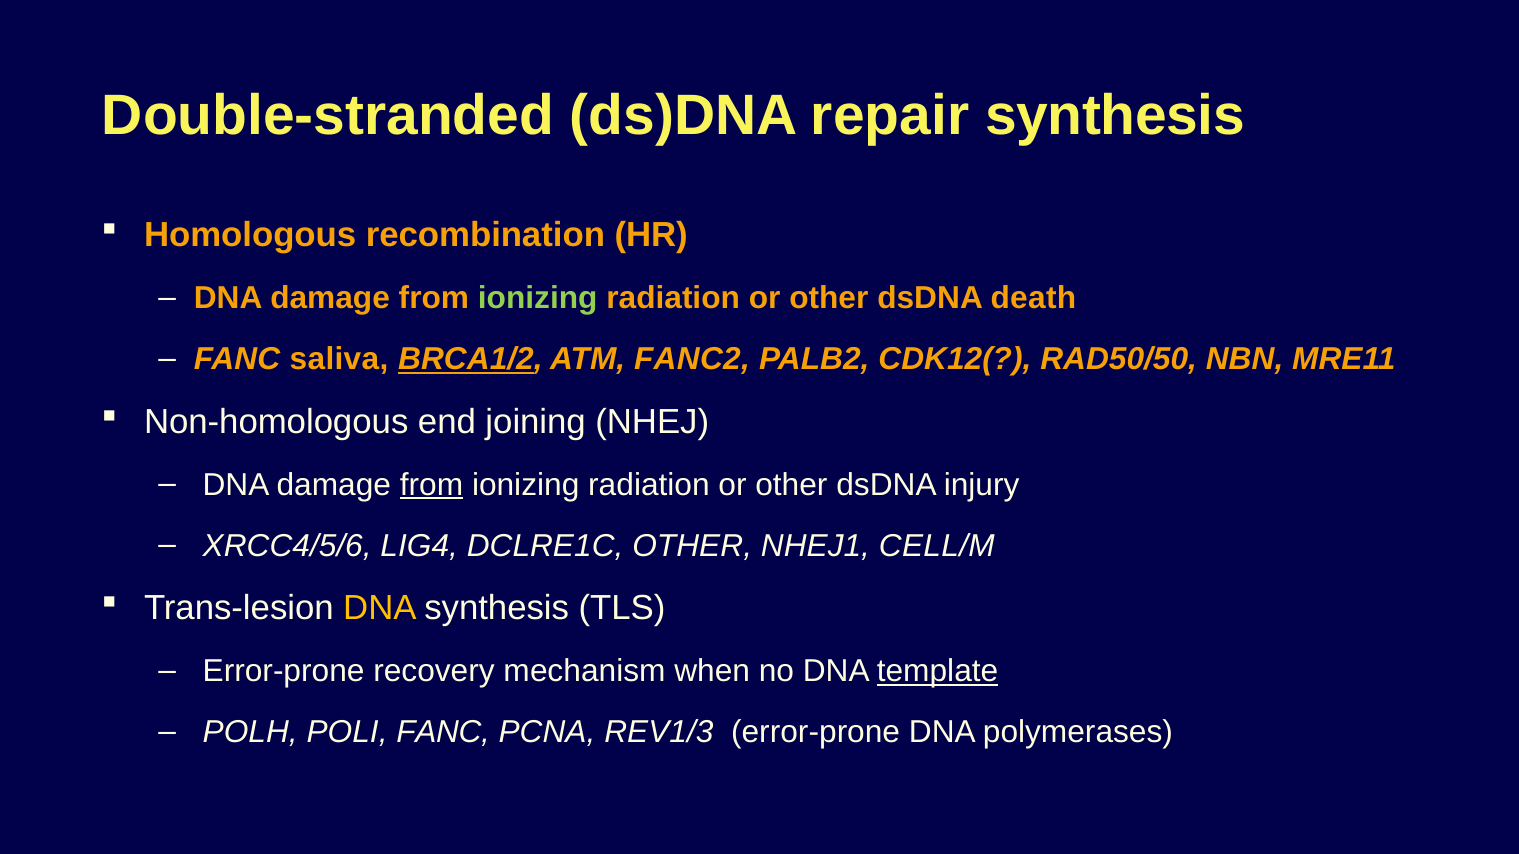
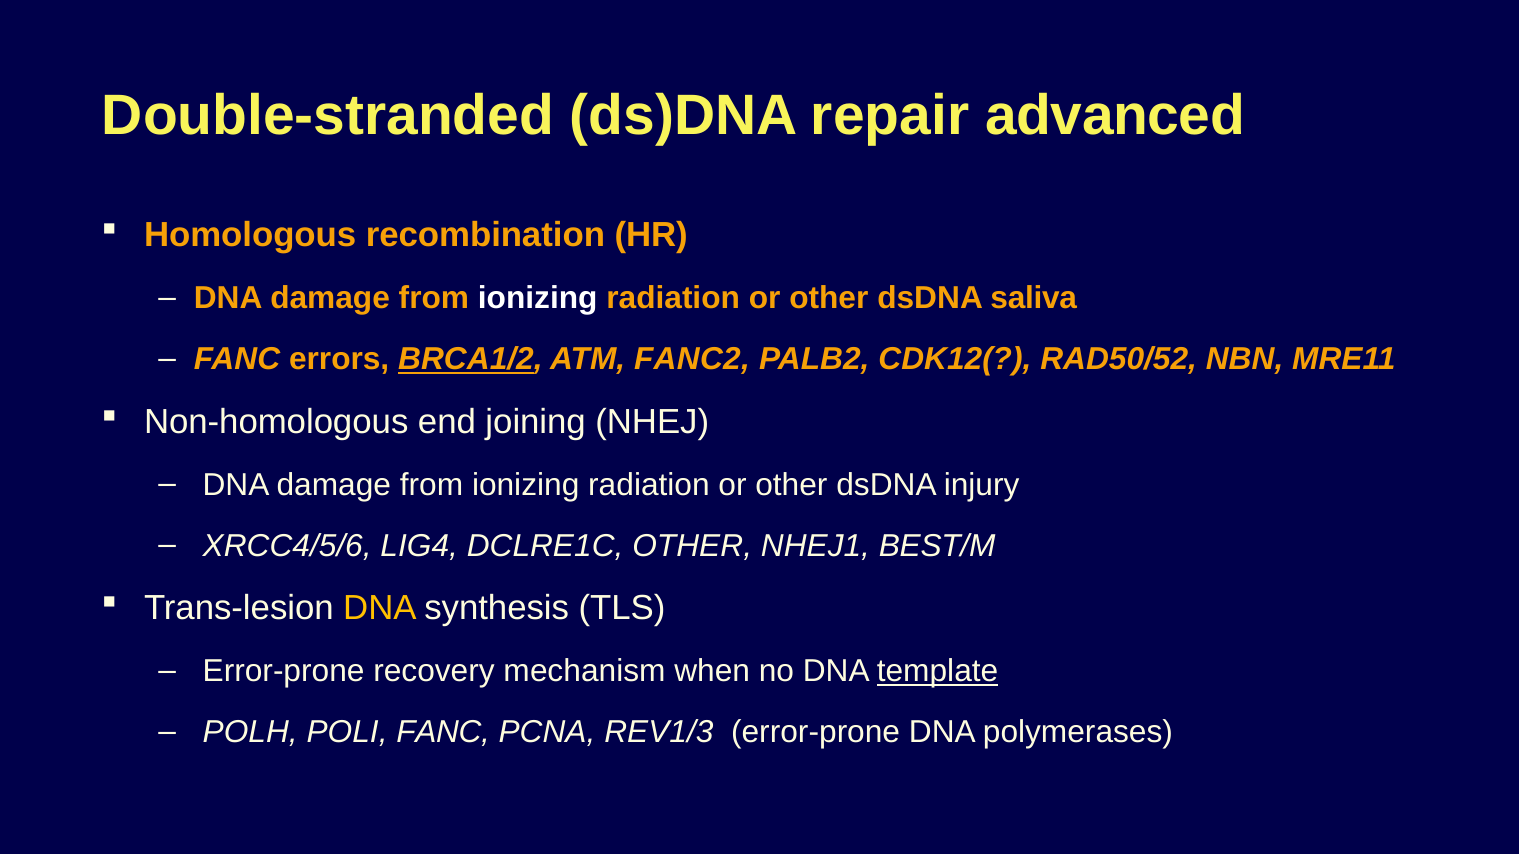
repair synthesis: synthesis -> advanced (1115, 116)
ionizing colour: light green -> white (538, 298)
death: death -> saliva (1034, 298)
saliva: saliva -> errors (339, 359)
RAD50/50: RAD50/50 -> RAD50/52 (1119, 359)
from underline: present -> none (431, 485)
CELL/M: CELL/M -> BEST/M (937, 546)
